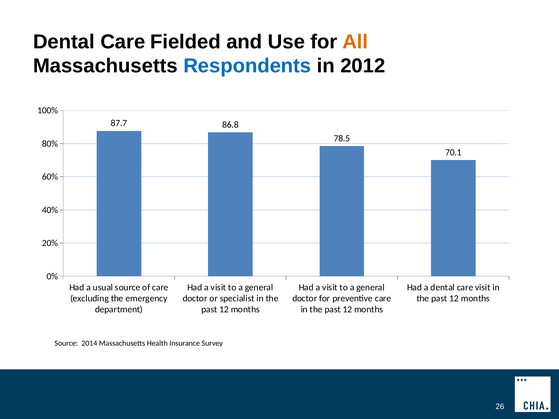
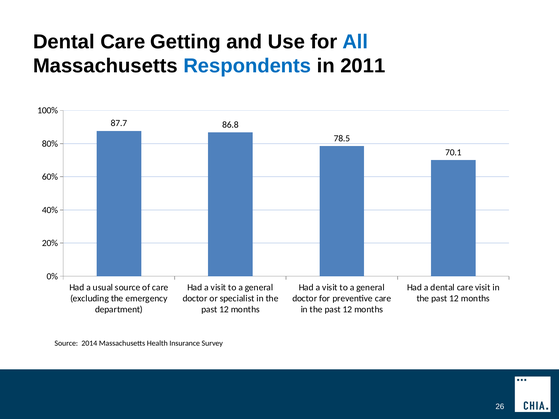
Fielded: Fielded -> Getting (185, 42)
All colour: orange -> blue (355, 42)
2012: 2012 -> 2011 (363, 66)
